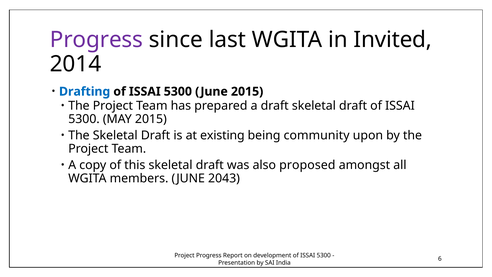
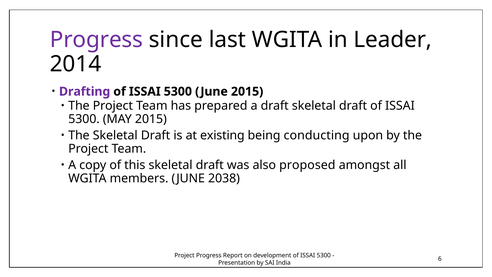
Invited: Invited -> Leader (393, 40)
Drafting colour: blue -> purple (85, 91)
community: community -> conducting (317, 135)
2043: 2043 -> 2038 (224, 178)
